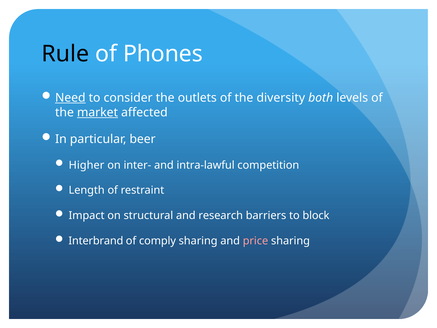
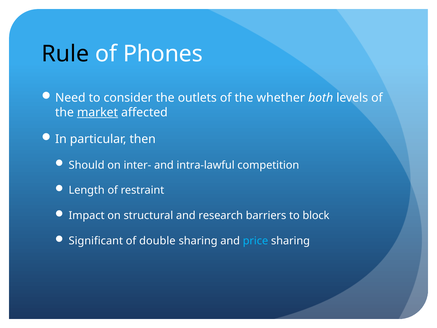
Need underline: present -> none (70, 98)
diversity: diversity -> whether (281, 98)
beer: beer -> then (143, 139)
Higher: Higher -> Should (87, 165)
Interbrand: Interbrand -> Significant (96, 241)
comply: comply -> double (157, 241)
price colour: pink -> light blue (255, 241)
